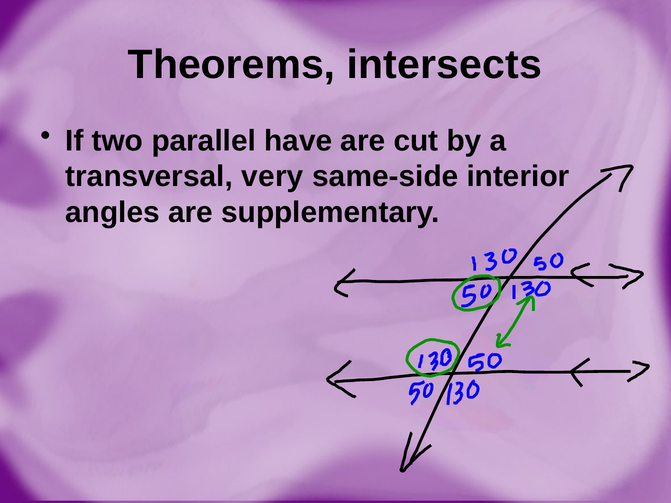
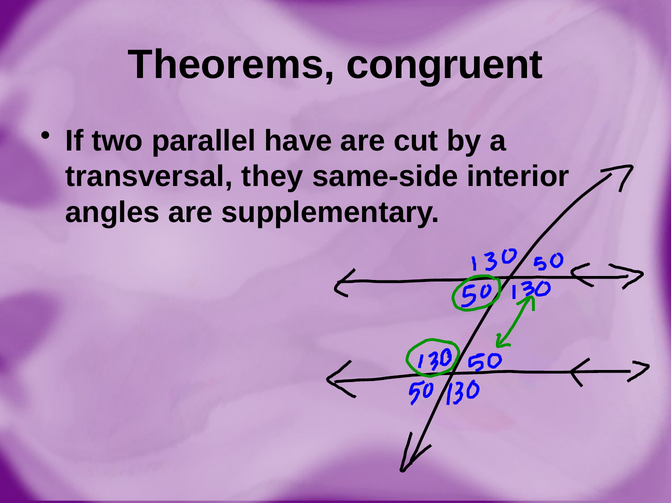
intersects: intersects -> congruent (445, 65)
very: very -> they (272, 177)
